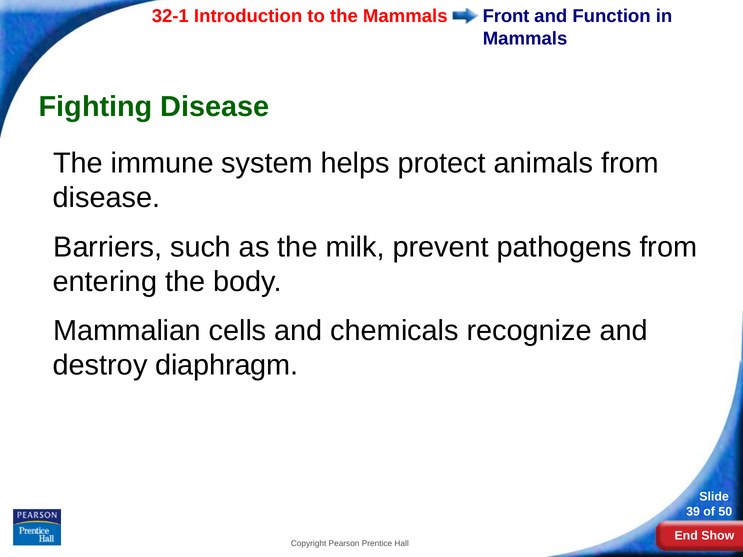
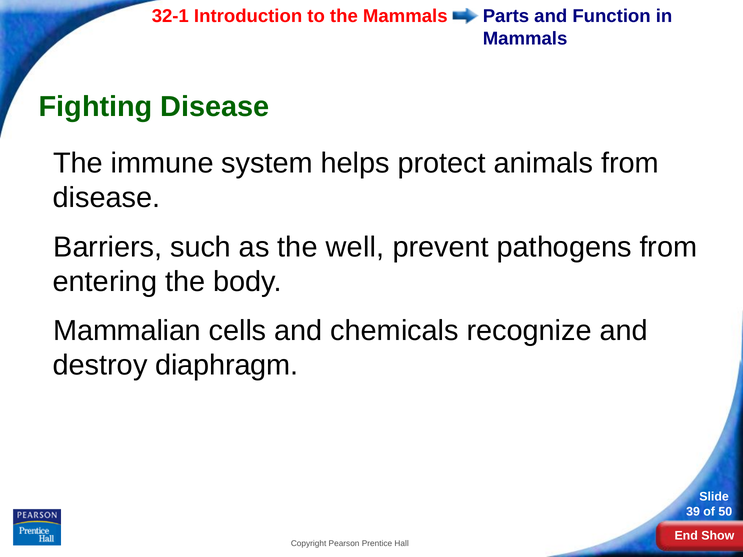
Front: Front -> Parts (506, 16)
milk: milk -> well (355, 247)
